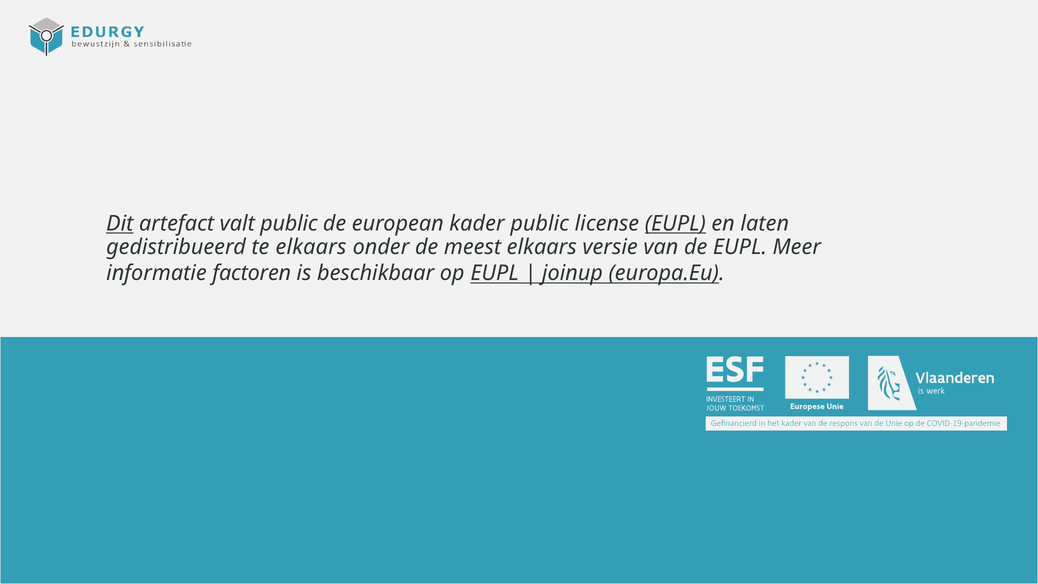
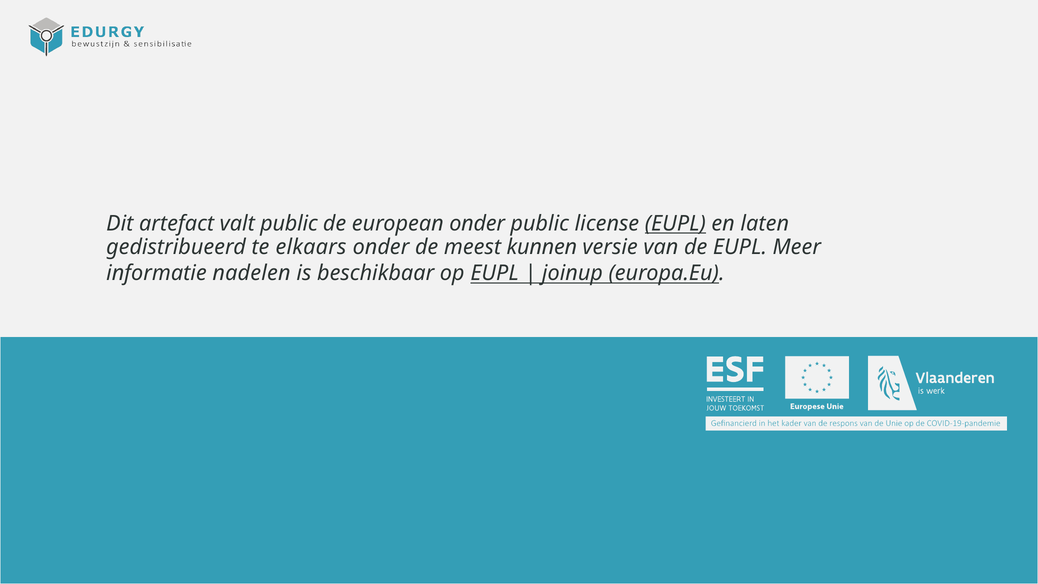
Dit underline: present -> none (120, 224)
european kader: kader -> onder (477, 224)
meest elkaars: elkaars -> kunnen (542, 247)
factoren: factoren -> nadelen (252, 273)
